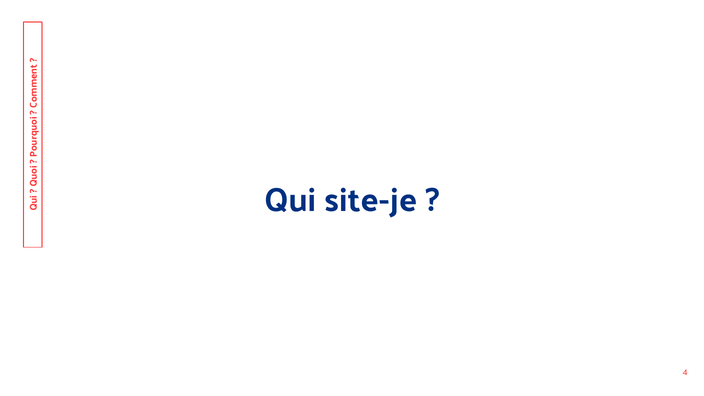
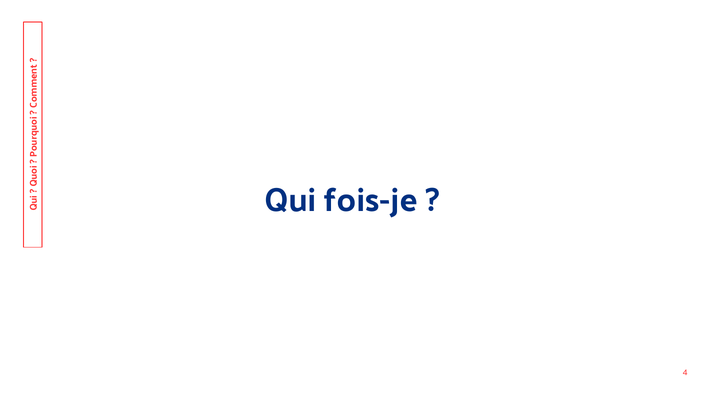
site-je: site-je -> fois-je (371, 200)
